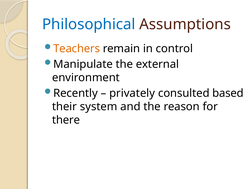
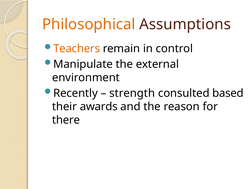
Philosophical colour: blue -> orange (89, 24)
privately: privately -> strength (132, 93)
system: system -> awards (99, 107)
